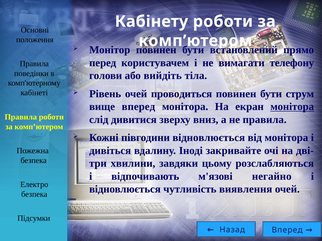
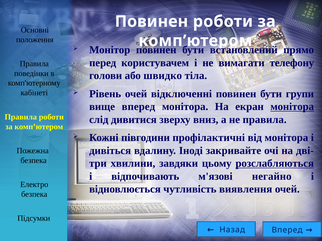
Кабінету: Кабінету -> Повинен (151, 22)
вийдіть: вийдіть -> швидко (163, 76)
проводиться: проводиться -> відключенні (181, 94)
струм: струм -> групи (300, 94)
півгодини відновлюється: відновлюється -> профілактичні (209, 138)
розслабляються underline: none -> present (275, 164)
